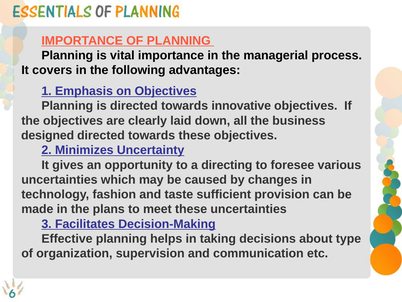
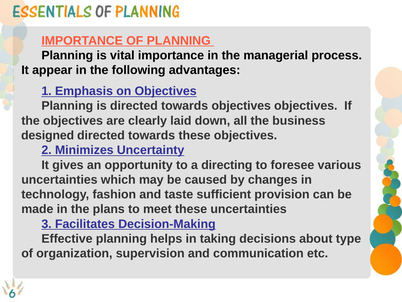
covers: covers -> appear (52, 70)
towards innovative: innovative -> objectives (241, 106)
